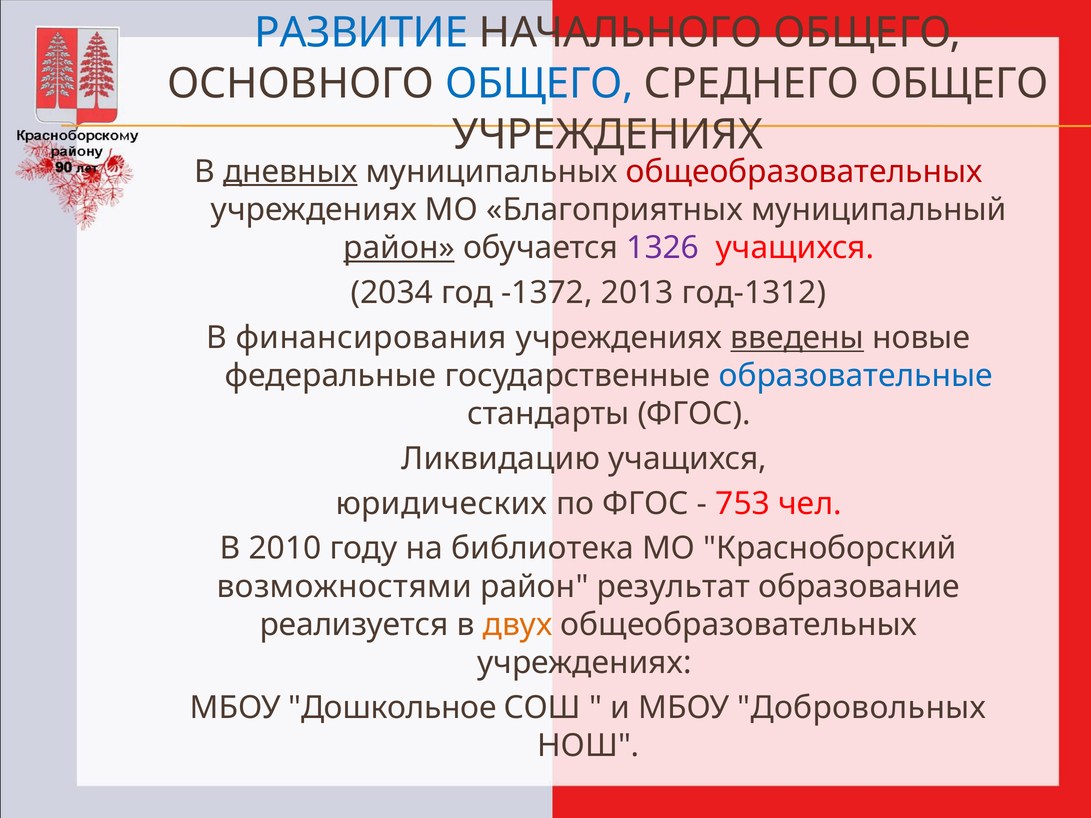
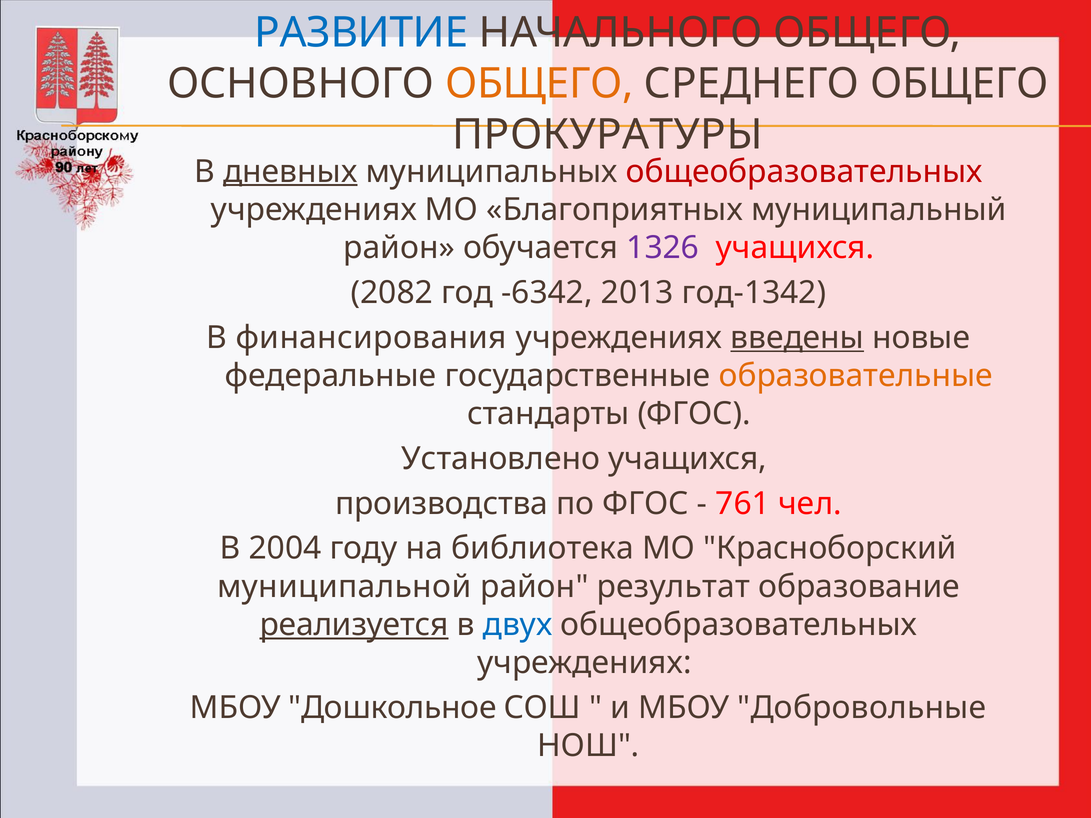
ОБЩЕГО colour: blue -> orange (539, 84)
УЧРЕЖДЕНИЯХ: УЧРЕЖДЕНИЯХ -> ПРОКУРАТУРЫ (608, 135)
район underline: present -> none (399, 248)
2034: 2034 -> 2082 (392, 293)
-1372: -1372 -> -6342 (547, 293)
год-1312: год-1312 -> год-1342 (754, 293)
образовательные colour: blue -> orange (856, 376)
Ликвидацию: Ликвидацию -> Установлено (501, 459)
юридических: юридических -> производства (442, 504)
753: 753 -> 761 (743, 504)
2010: 2010 -> 2004 (285, 549)
возможностями: возможностями -> муниципальной (344, 587)
реализуется underline: none -> present (354, 625)
двух colour: orange -> blue (518, 625)
Добровольных: Добровольных -> Добровольные (862, 708)
